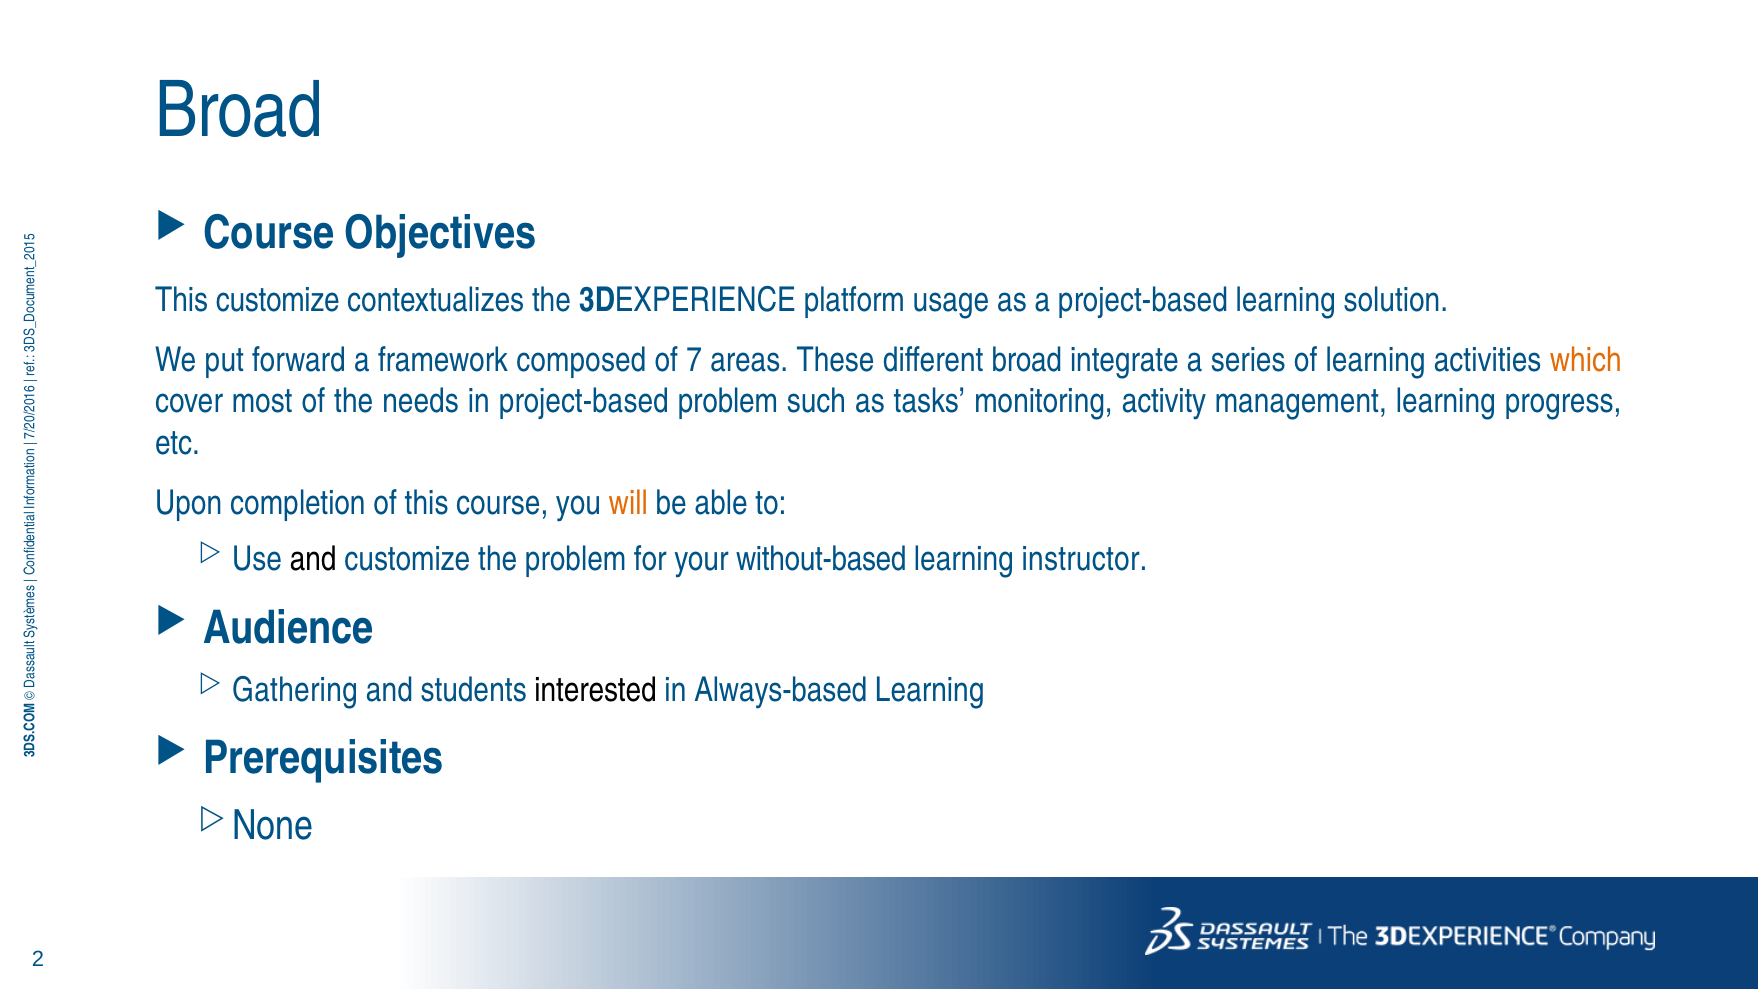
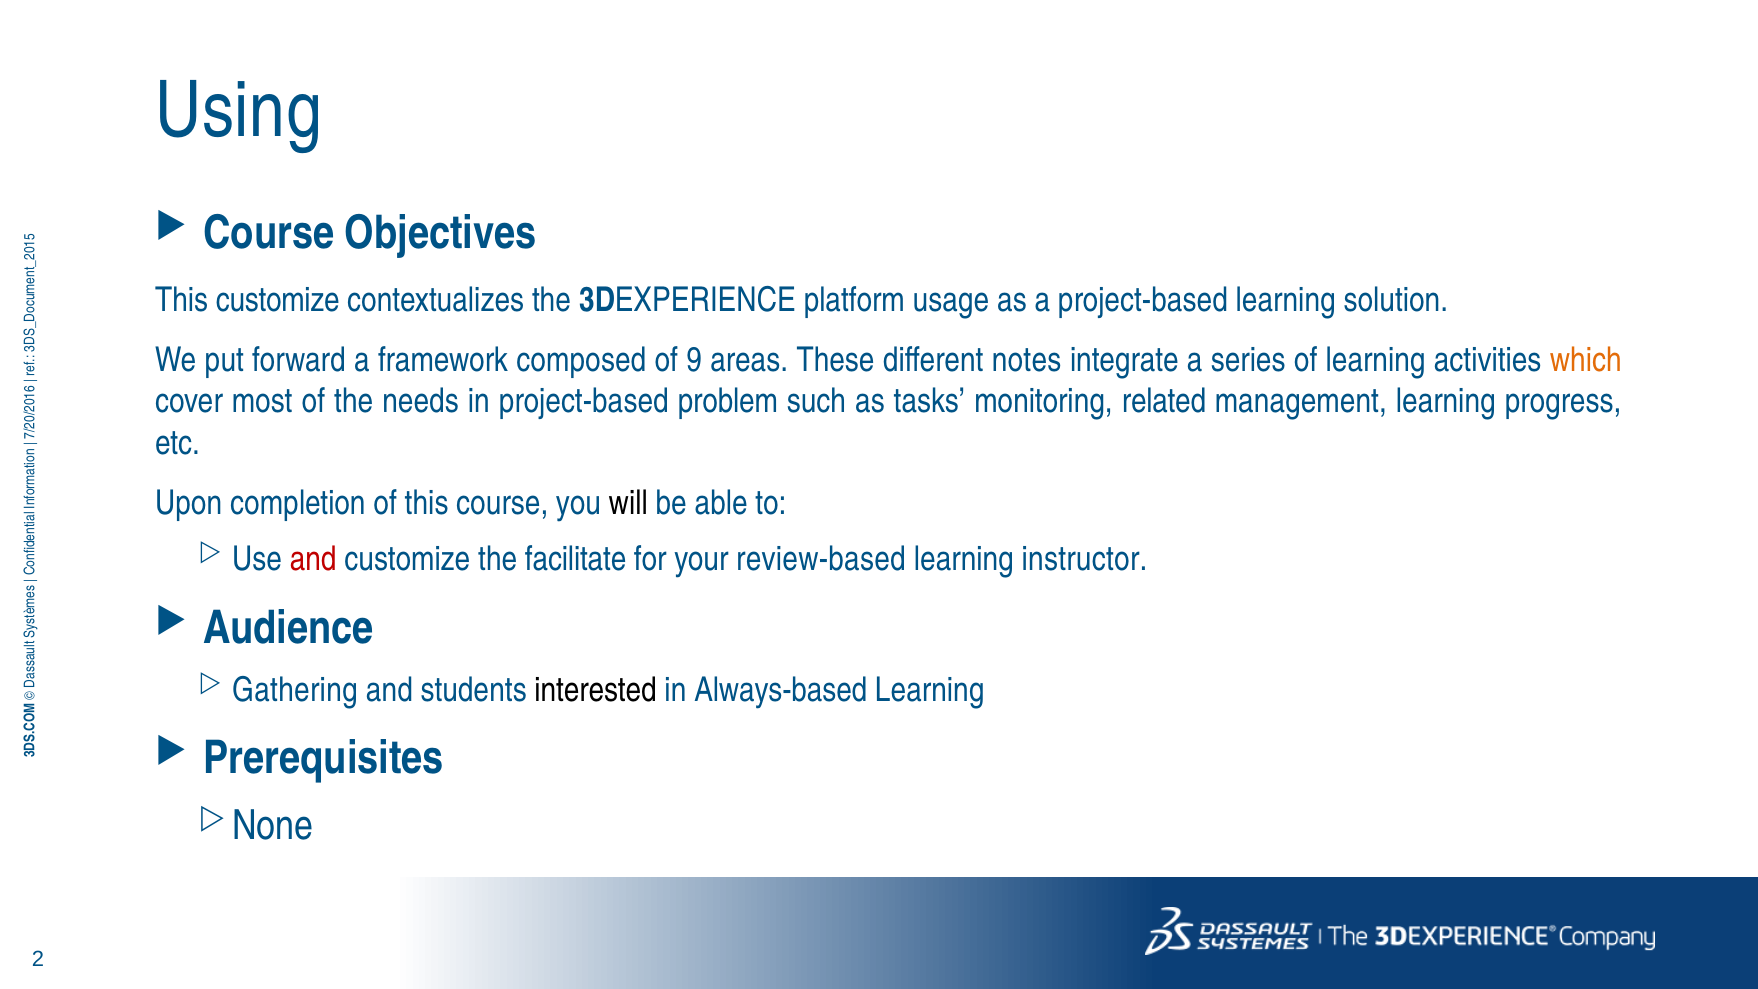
Broad: Broad -> Using (239, 111)
7: 7 -> 9 (694, 361)
different broad: broad -> notes (1027, 361)
activity: activity -> related (1164, 402)
will colour: orange -> black (628, 503)
and colour: black -> red (313, 559)
the problem: problem -> facilitate (576, 559)
without-based: without-based -> review-based (821, 559)
